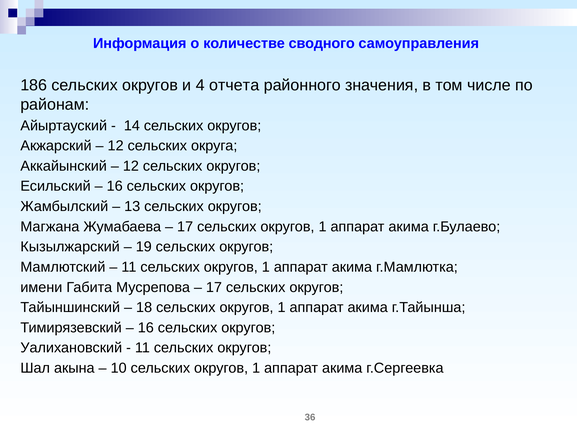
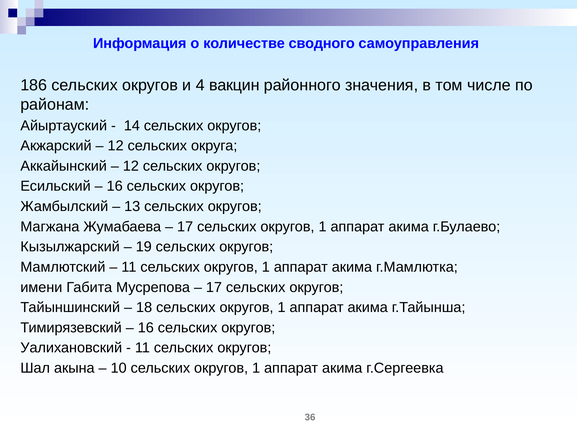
отчета: отчета -> вакцин (234, 85)
